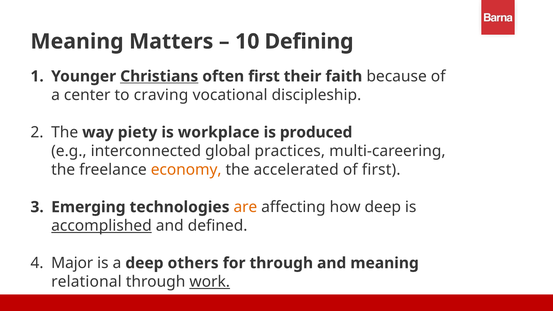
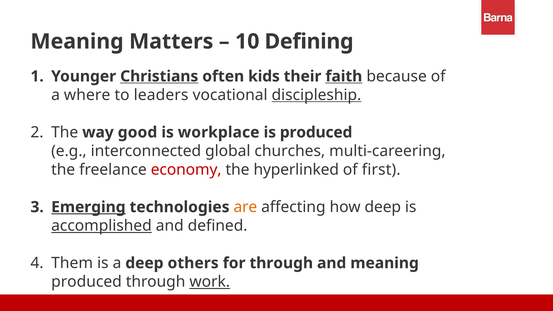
often first: first -> kids (264, 76)
faith underline: none -> present (344, 76)
center: center -> where (87, 95)
craving: craving -> leaders (161, 95)
discipleship underline: none -> present (316, 95)
piety: piety -> good (137, 132)
practices: practices -> churches (290, 151)
economy colour: orange -> red (186, 170)
accelerated: accelerated -> hyperlinked (296, 170)
Emerging underline: none -> present (88, 207)
Major: Major -> Them (72, 263)
relational: relational -> produced (86, 282)
